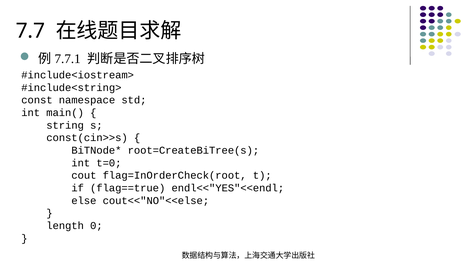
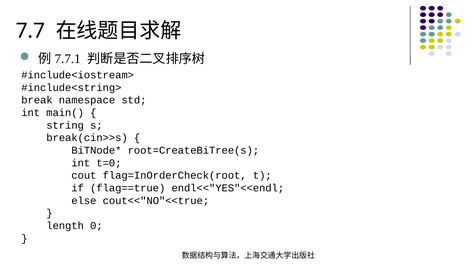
const: const -> break (37, 100)
const(cin>>s: const(cin>>s -> break(cin>>s (87, 138)
cout<<"NO"<<else: cout<<"NO"<<else -> cout<<"NO"<<true (156, 201)
